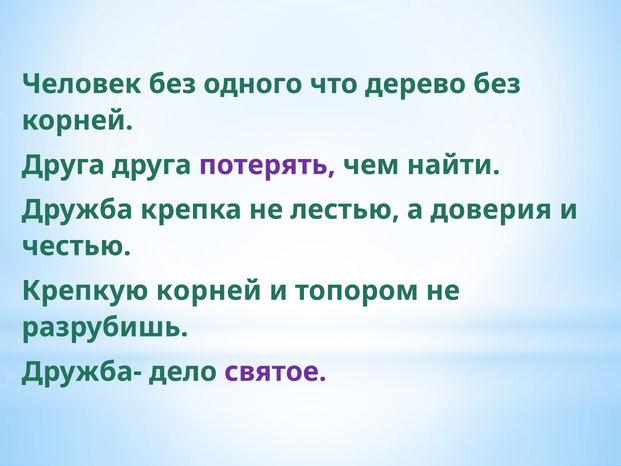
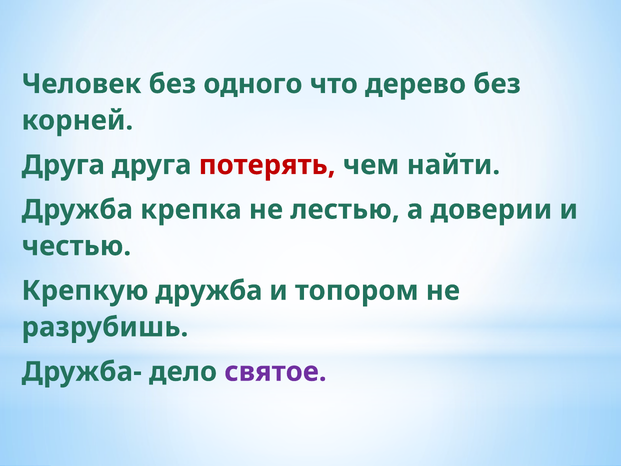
потерять colour: purple -> red (267, 165)
доверия: доверия -> доверии (491, 209)
Крепкую корней: корней -> дружба (209, 291)
